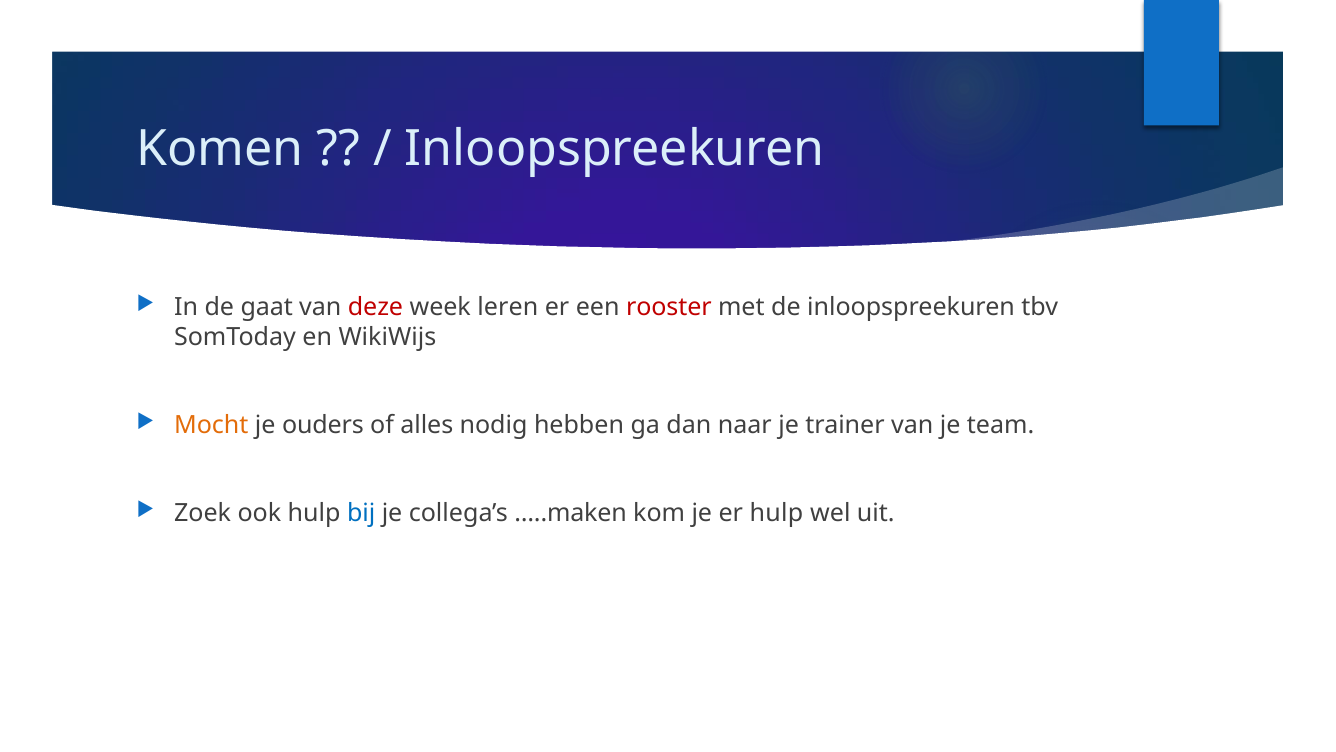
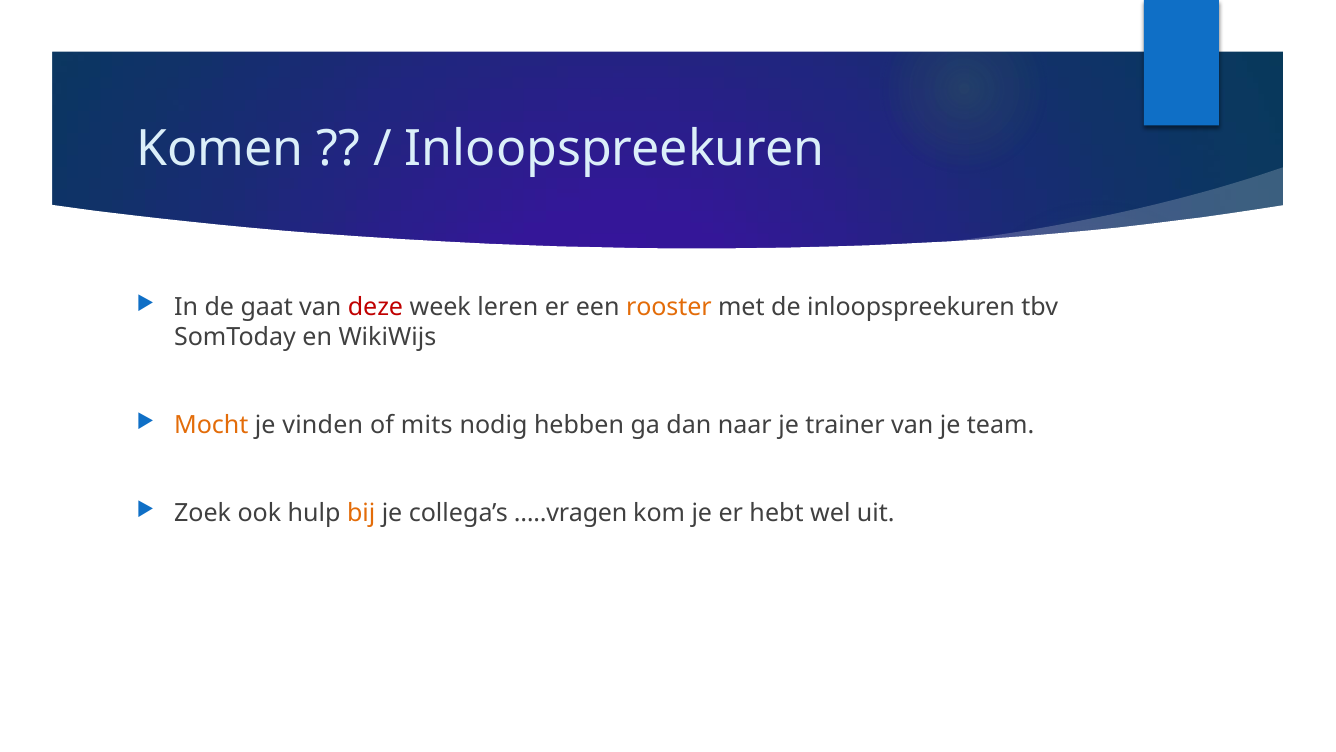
rooster colour: red -> orange (669, 307)
ouders: ouders -> vinden (323, 425)
alles: alles -> mits (427, 425)
bij colour: blue -> orange (361, 513)
…..maken: …..maken -> …..vragen (571, 513)
er hulp: hulp -> hebt (777, 513)
